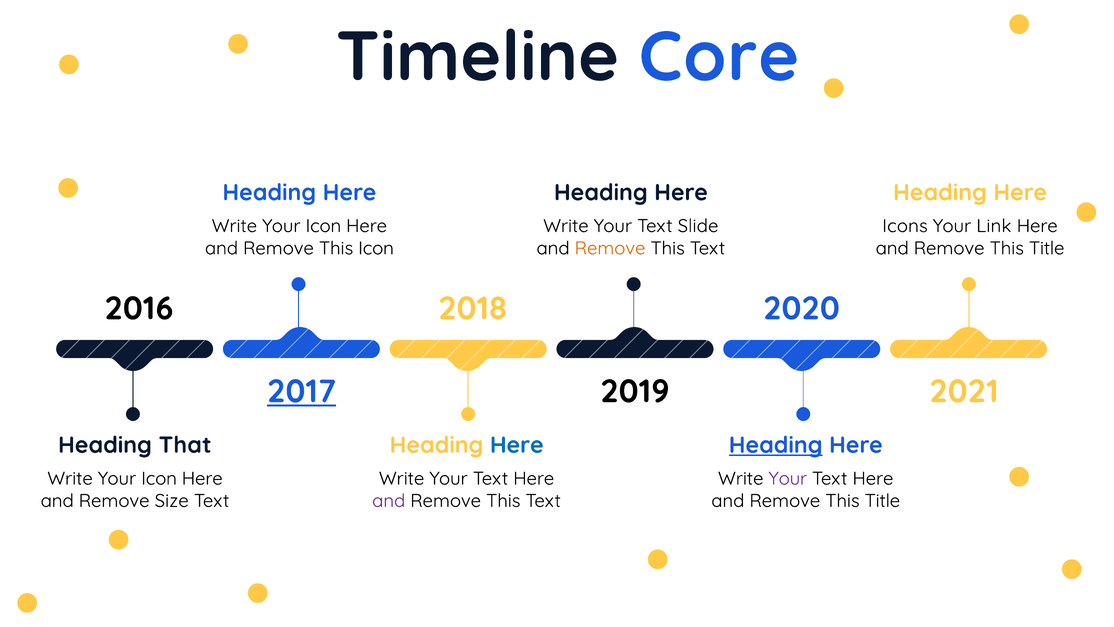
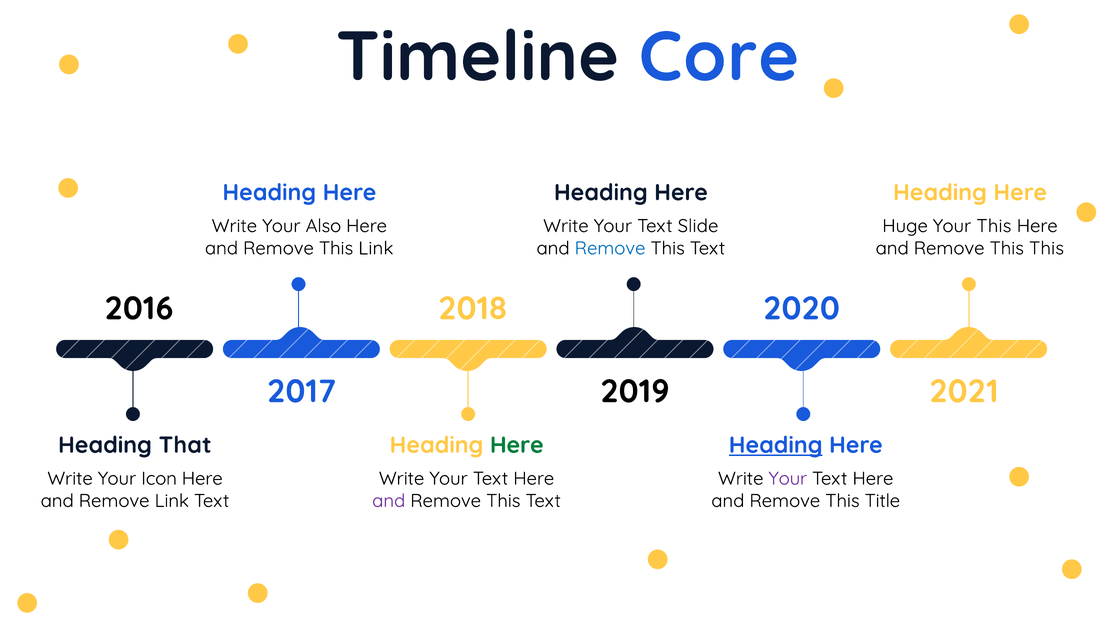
Icon: Icon -> Also (323, 226)
Icons: Icons -> Huge (905, 226)
Your Link: Link -> This (994, 226)
This Icon: Icon -> Link (376, 248)
Remove colour: orange -> blue (610, 248)
Title: Title -> This (1047, 248)
2017 underline: present -> none (301, 391)
Here colour: blue -> green (517, 445)
Remove Size: Size -> Link (172, 501)
